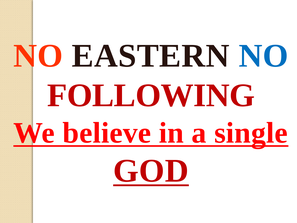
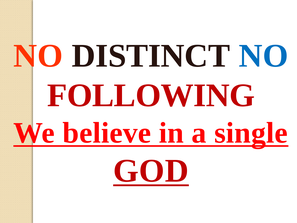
EASTERN: EASTERN -> DISTINCT (151, 56)
